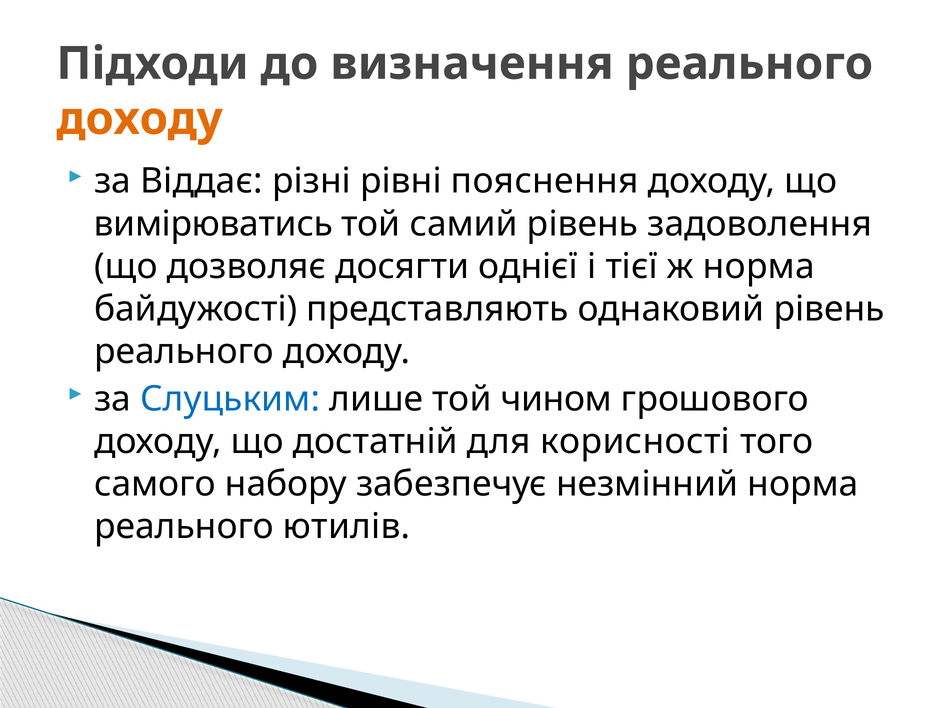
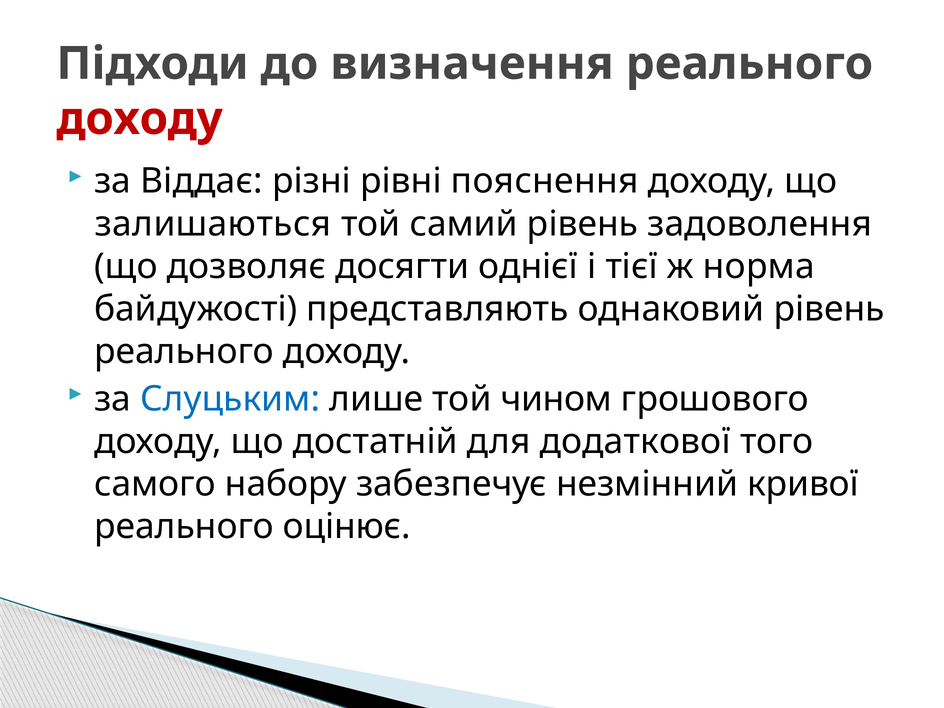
доходу colour: orange -> red (140, 119)
вимірюватись: вимірюватись -> залишаються (213, 224)
корисності: корисності -> додаткової (635, 442)
незмінний норма: норма -> кривої (803, 484)
ютилів: ютилів -> оцінює (347, 527)
